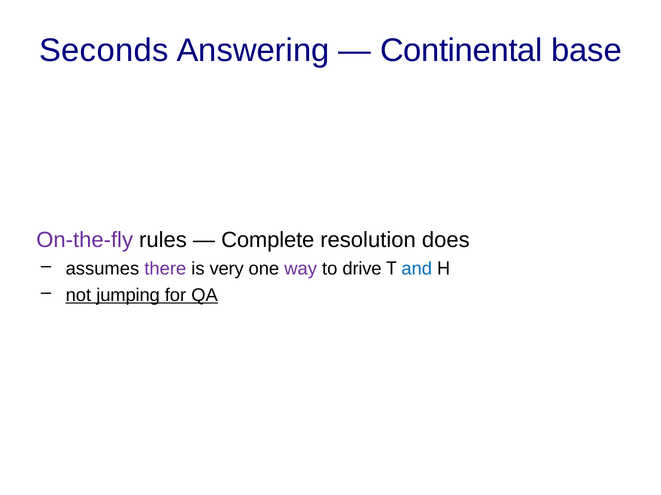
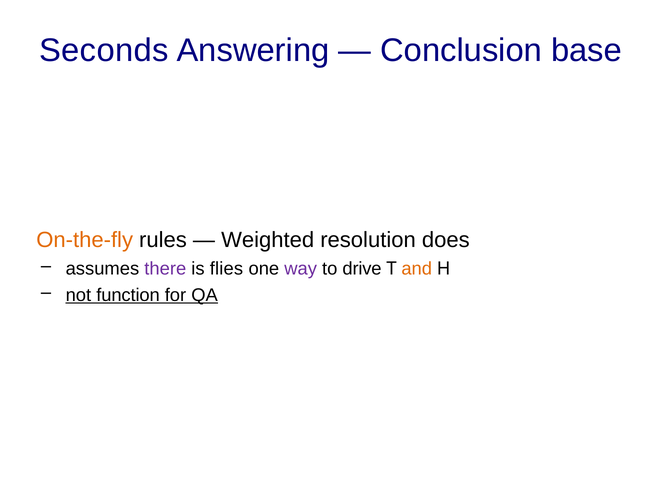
Continental: Continental -> Conclusion (461, 51)
On-the-fly colour: purple -> orange (85, 240)
Complete: Complete -> Weighted (268, 240)
very: very -> flies (226, 269)
and colour: blue -> orange (417, 269)
jumping: jumping -> function (128, 296)
